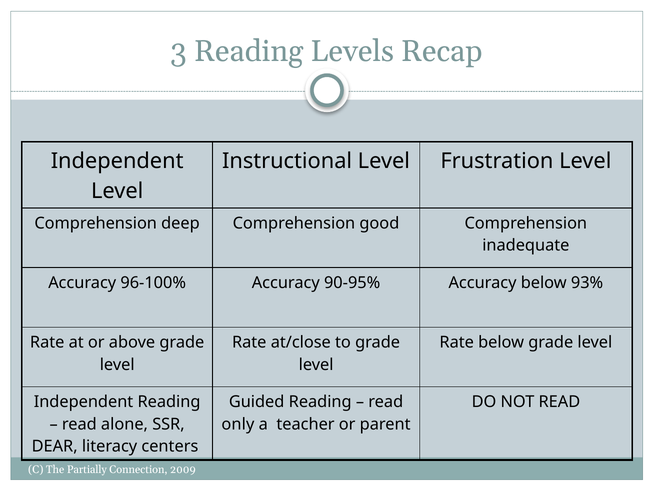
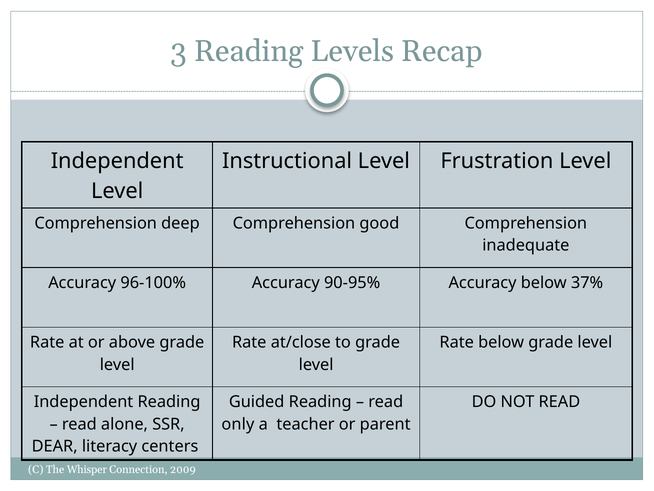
93%: 93% -> 37% (587, 282)
Partially: Partially -> Whisper (87, 469)
